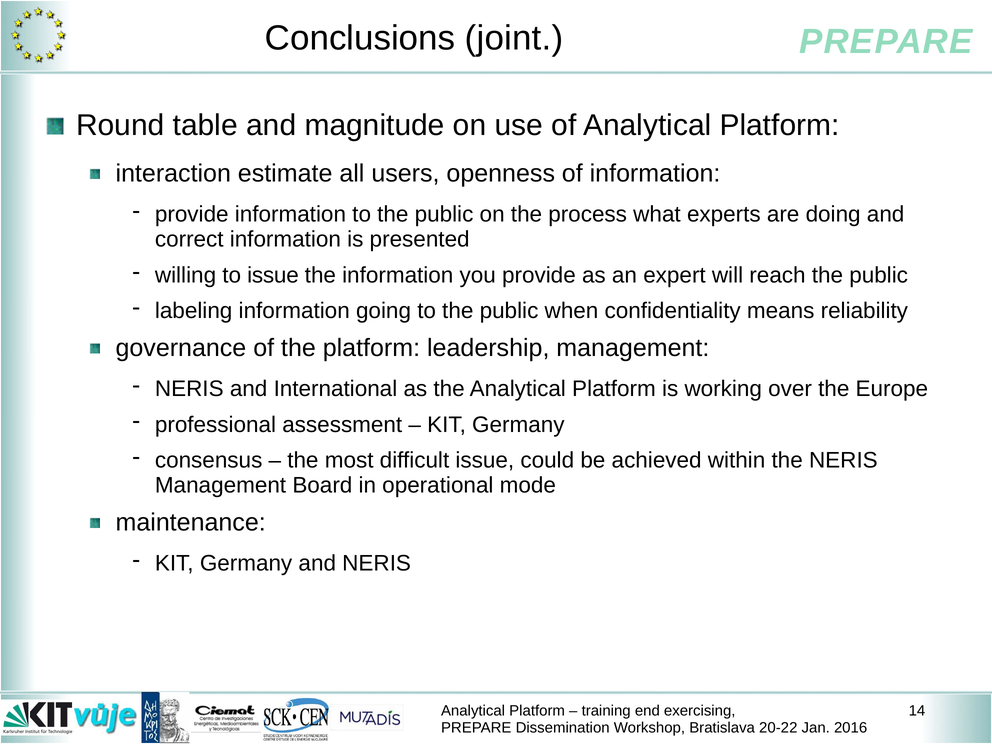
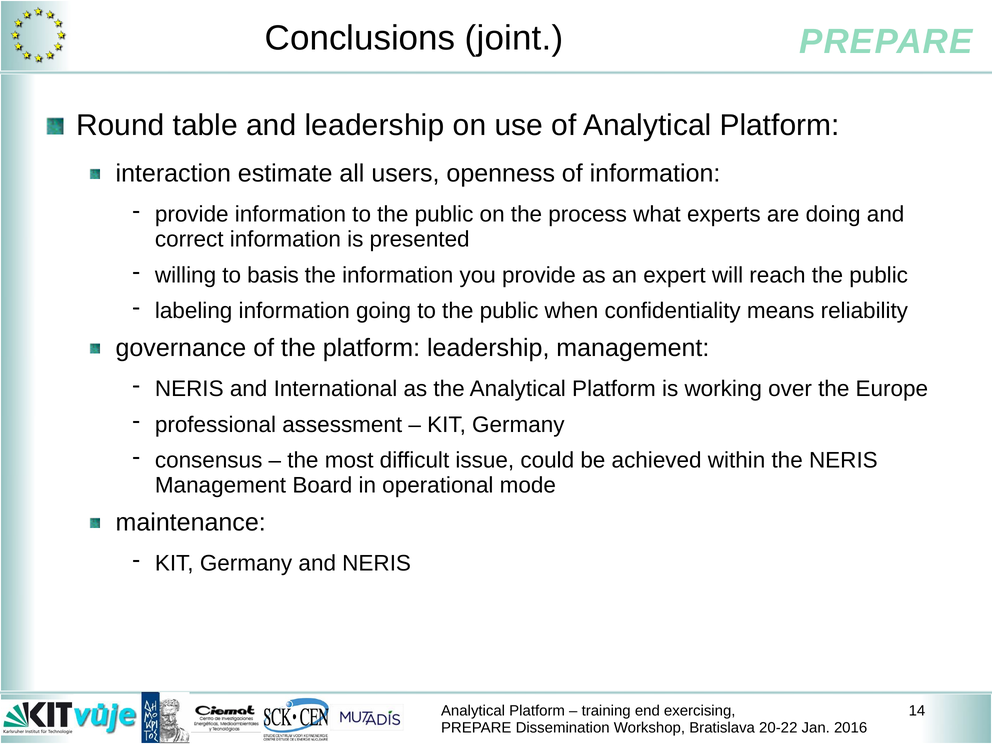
and magnitude: magnitude -> leadership (374, 125)
to issue: issue -> basis (273, 275)
